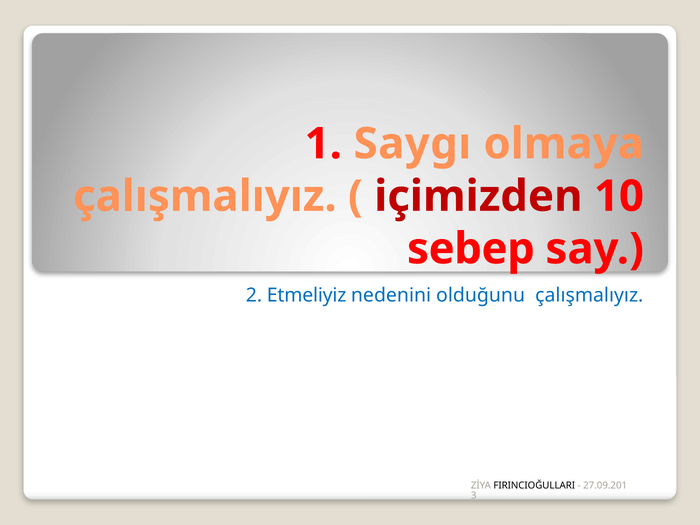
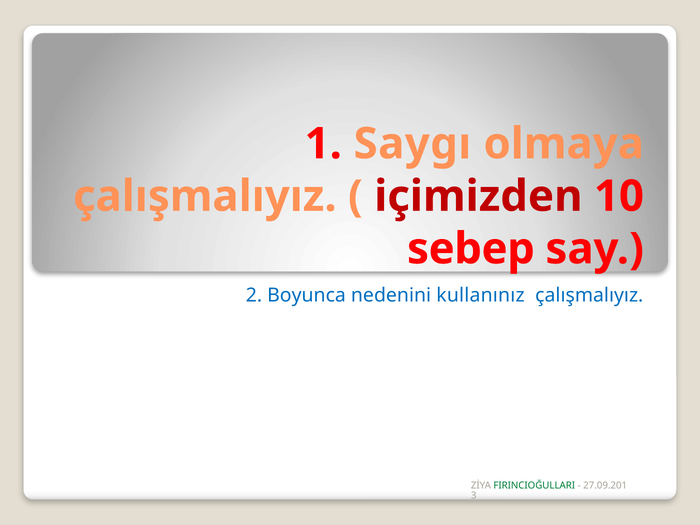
Etmeliyiz: Etmeliyiz -> Boyunca (307, 295)
olduğunu: olduğunu -> kullanınız (480, 295)
FIRINCIOĞULLARI colour: black -> green (534, 486)
